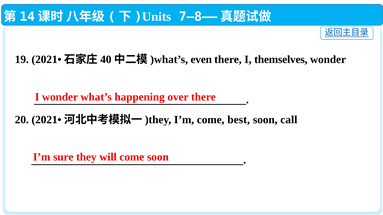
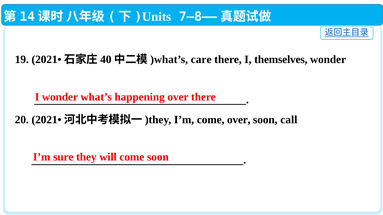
even: even -> care (201, 60)
come best: best -> over (239, 120)
